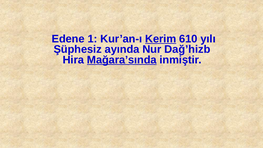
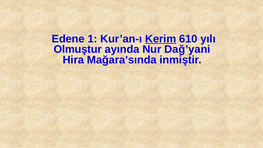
Şüphesiz: Şüphesiz -> Olmuştur (78, 49)
Dağ’hizb: Dağ’hizb -> Dağ’yani (187, 49)
Mağara’sında underline: present -> none (122, 60)
